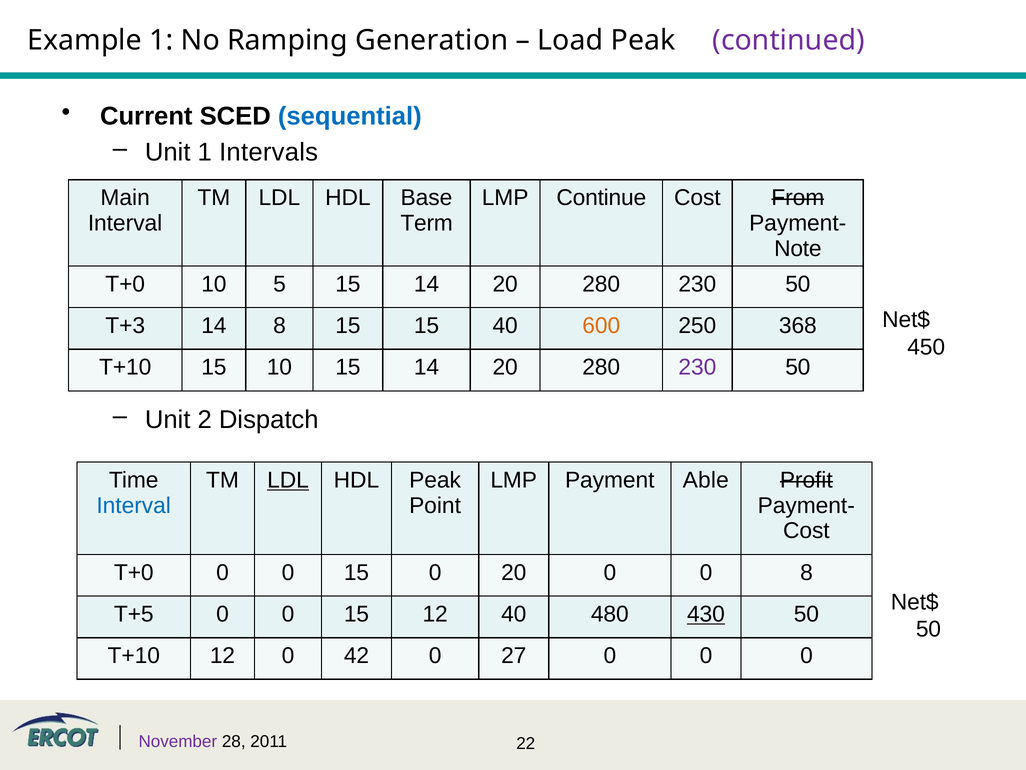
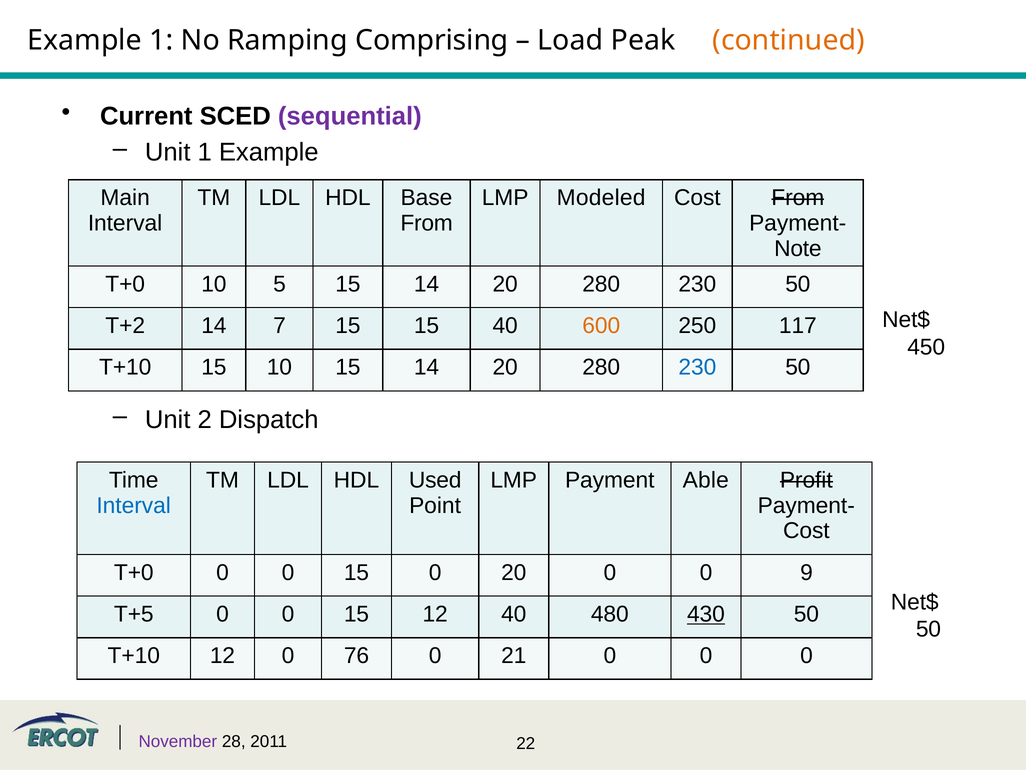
Generation: Generation -> Comprising (432, 40)
continued colour: purple -> orange (789, 40)
sequential colour: blue -> purple (350, 116)
1 Intervals: Intervals -> Example (269, 152)
Continue: Continue -> Modeled (601, 198)
Term: Term -> From (427, 223)
T+3: T+3 -> T+2 (125, 326)
14 8: 8 -> 7 (279, 326)
368: 368 -> 117 (798, 326)
230 colour: purple -> blue (697, 367)
LDL underline: present -> none (288, 480)
HDL Peak: Peak -> Used (435, 480)
0 8: 8 -> 9 (806, 572)
42: 42 -> 76 (357, 655)
27: 27 -> 21 (514, 655)
